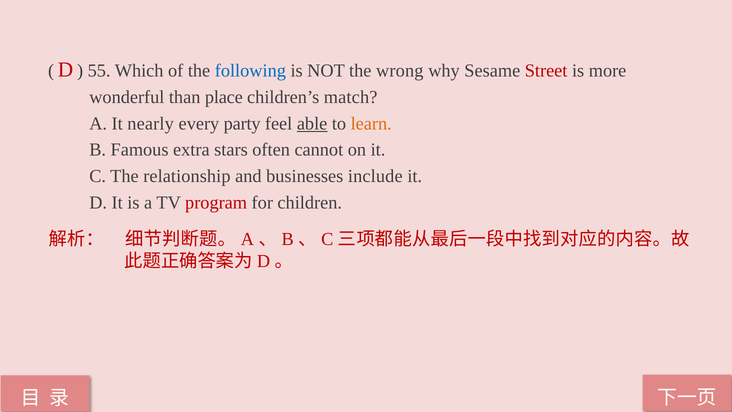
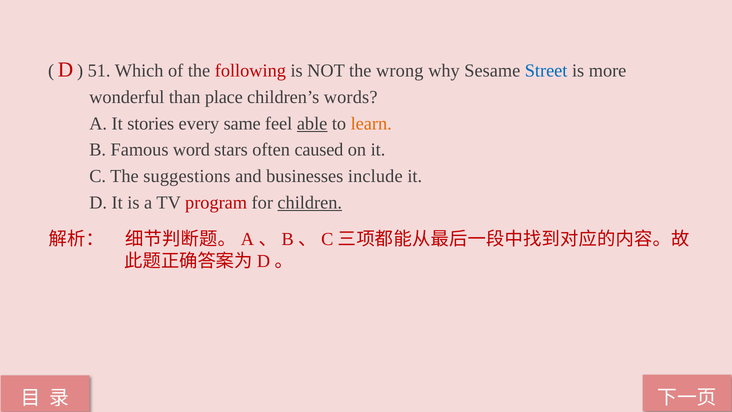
55: 55 -> 51 (99, 71)
following colour: blue -> red (250, 71)
Street colour: red -> blue (546, 71)
match: match -> words (351, 97)
nearly: nearly -> stories (151, 123)
party: party -> same (242, 123)
extra: extra -> word (191, 150)
cannot: cannot -> caused (319, 150)
relationship: relationship -> suggestions (187, 176)
children underline: none -> present (310, 202)
